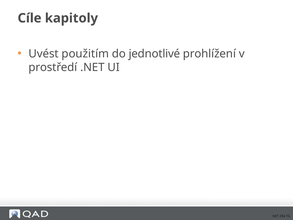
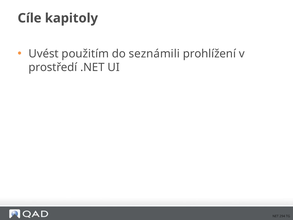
jednotlivé: jednotlivé -> seznámili (154, 54)
